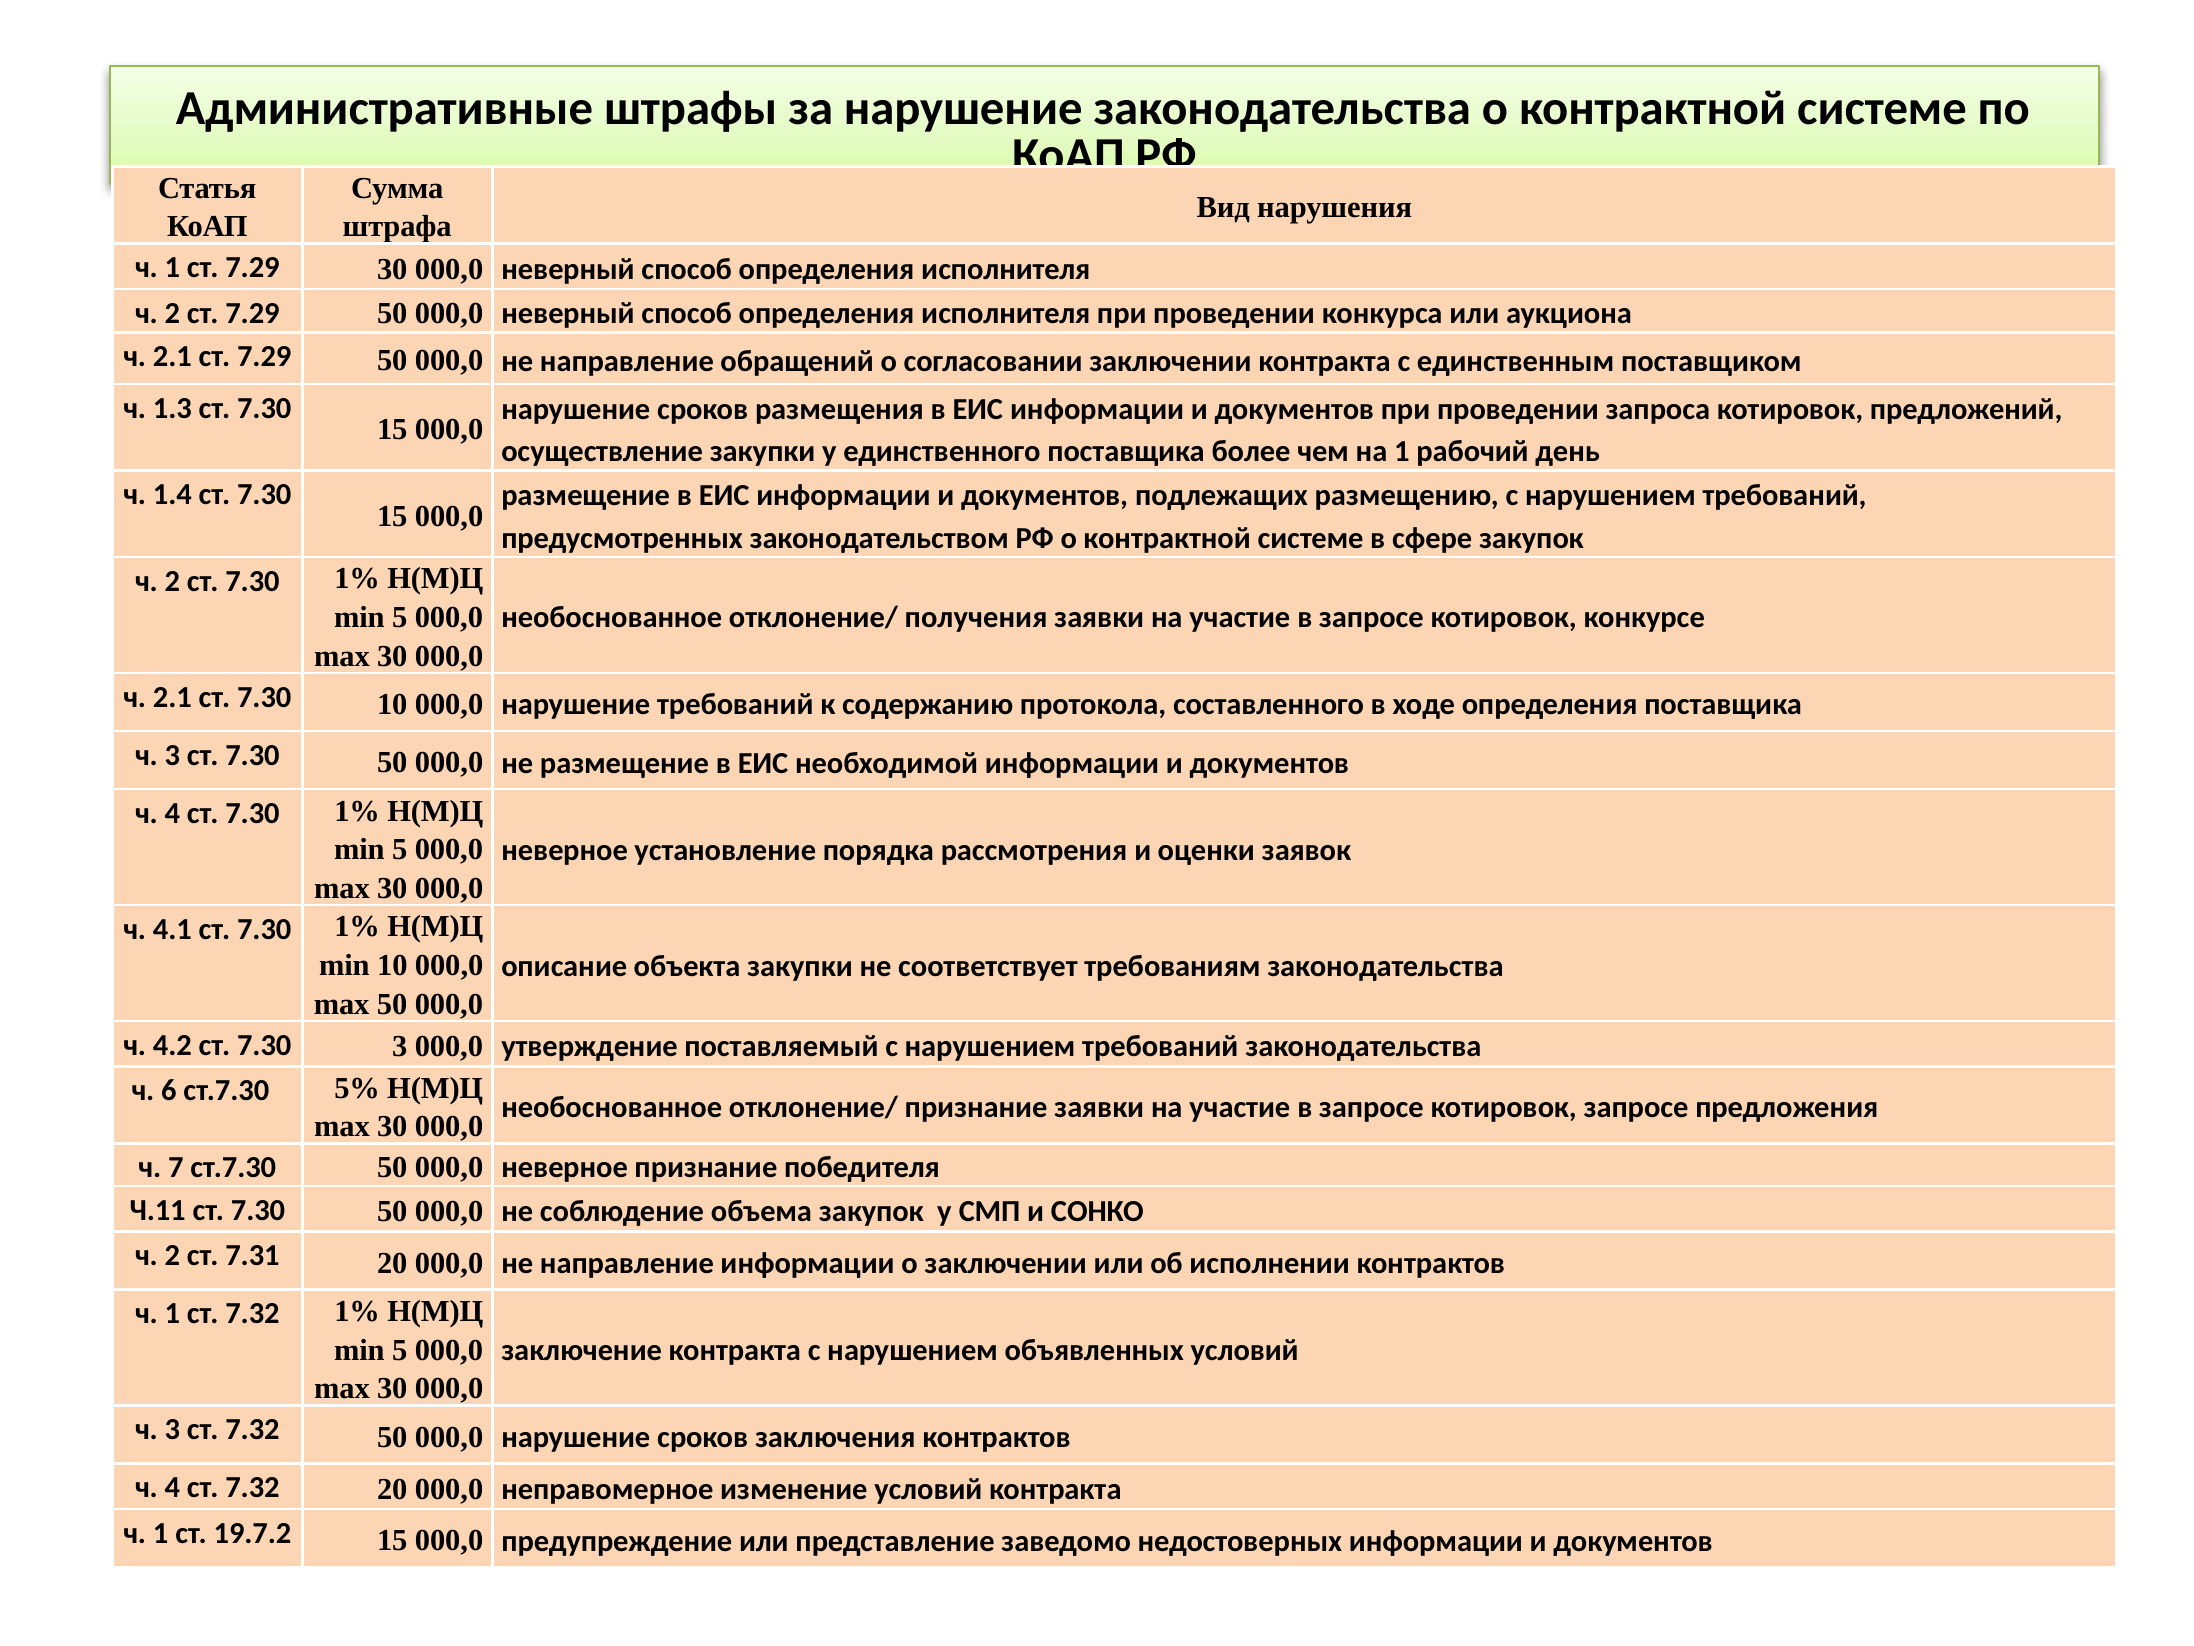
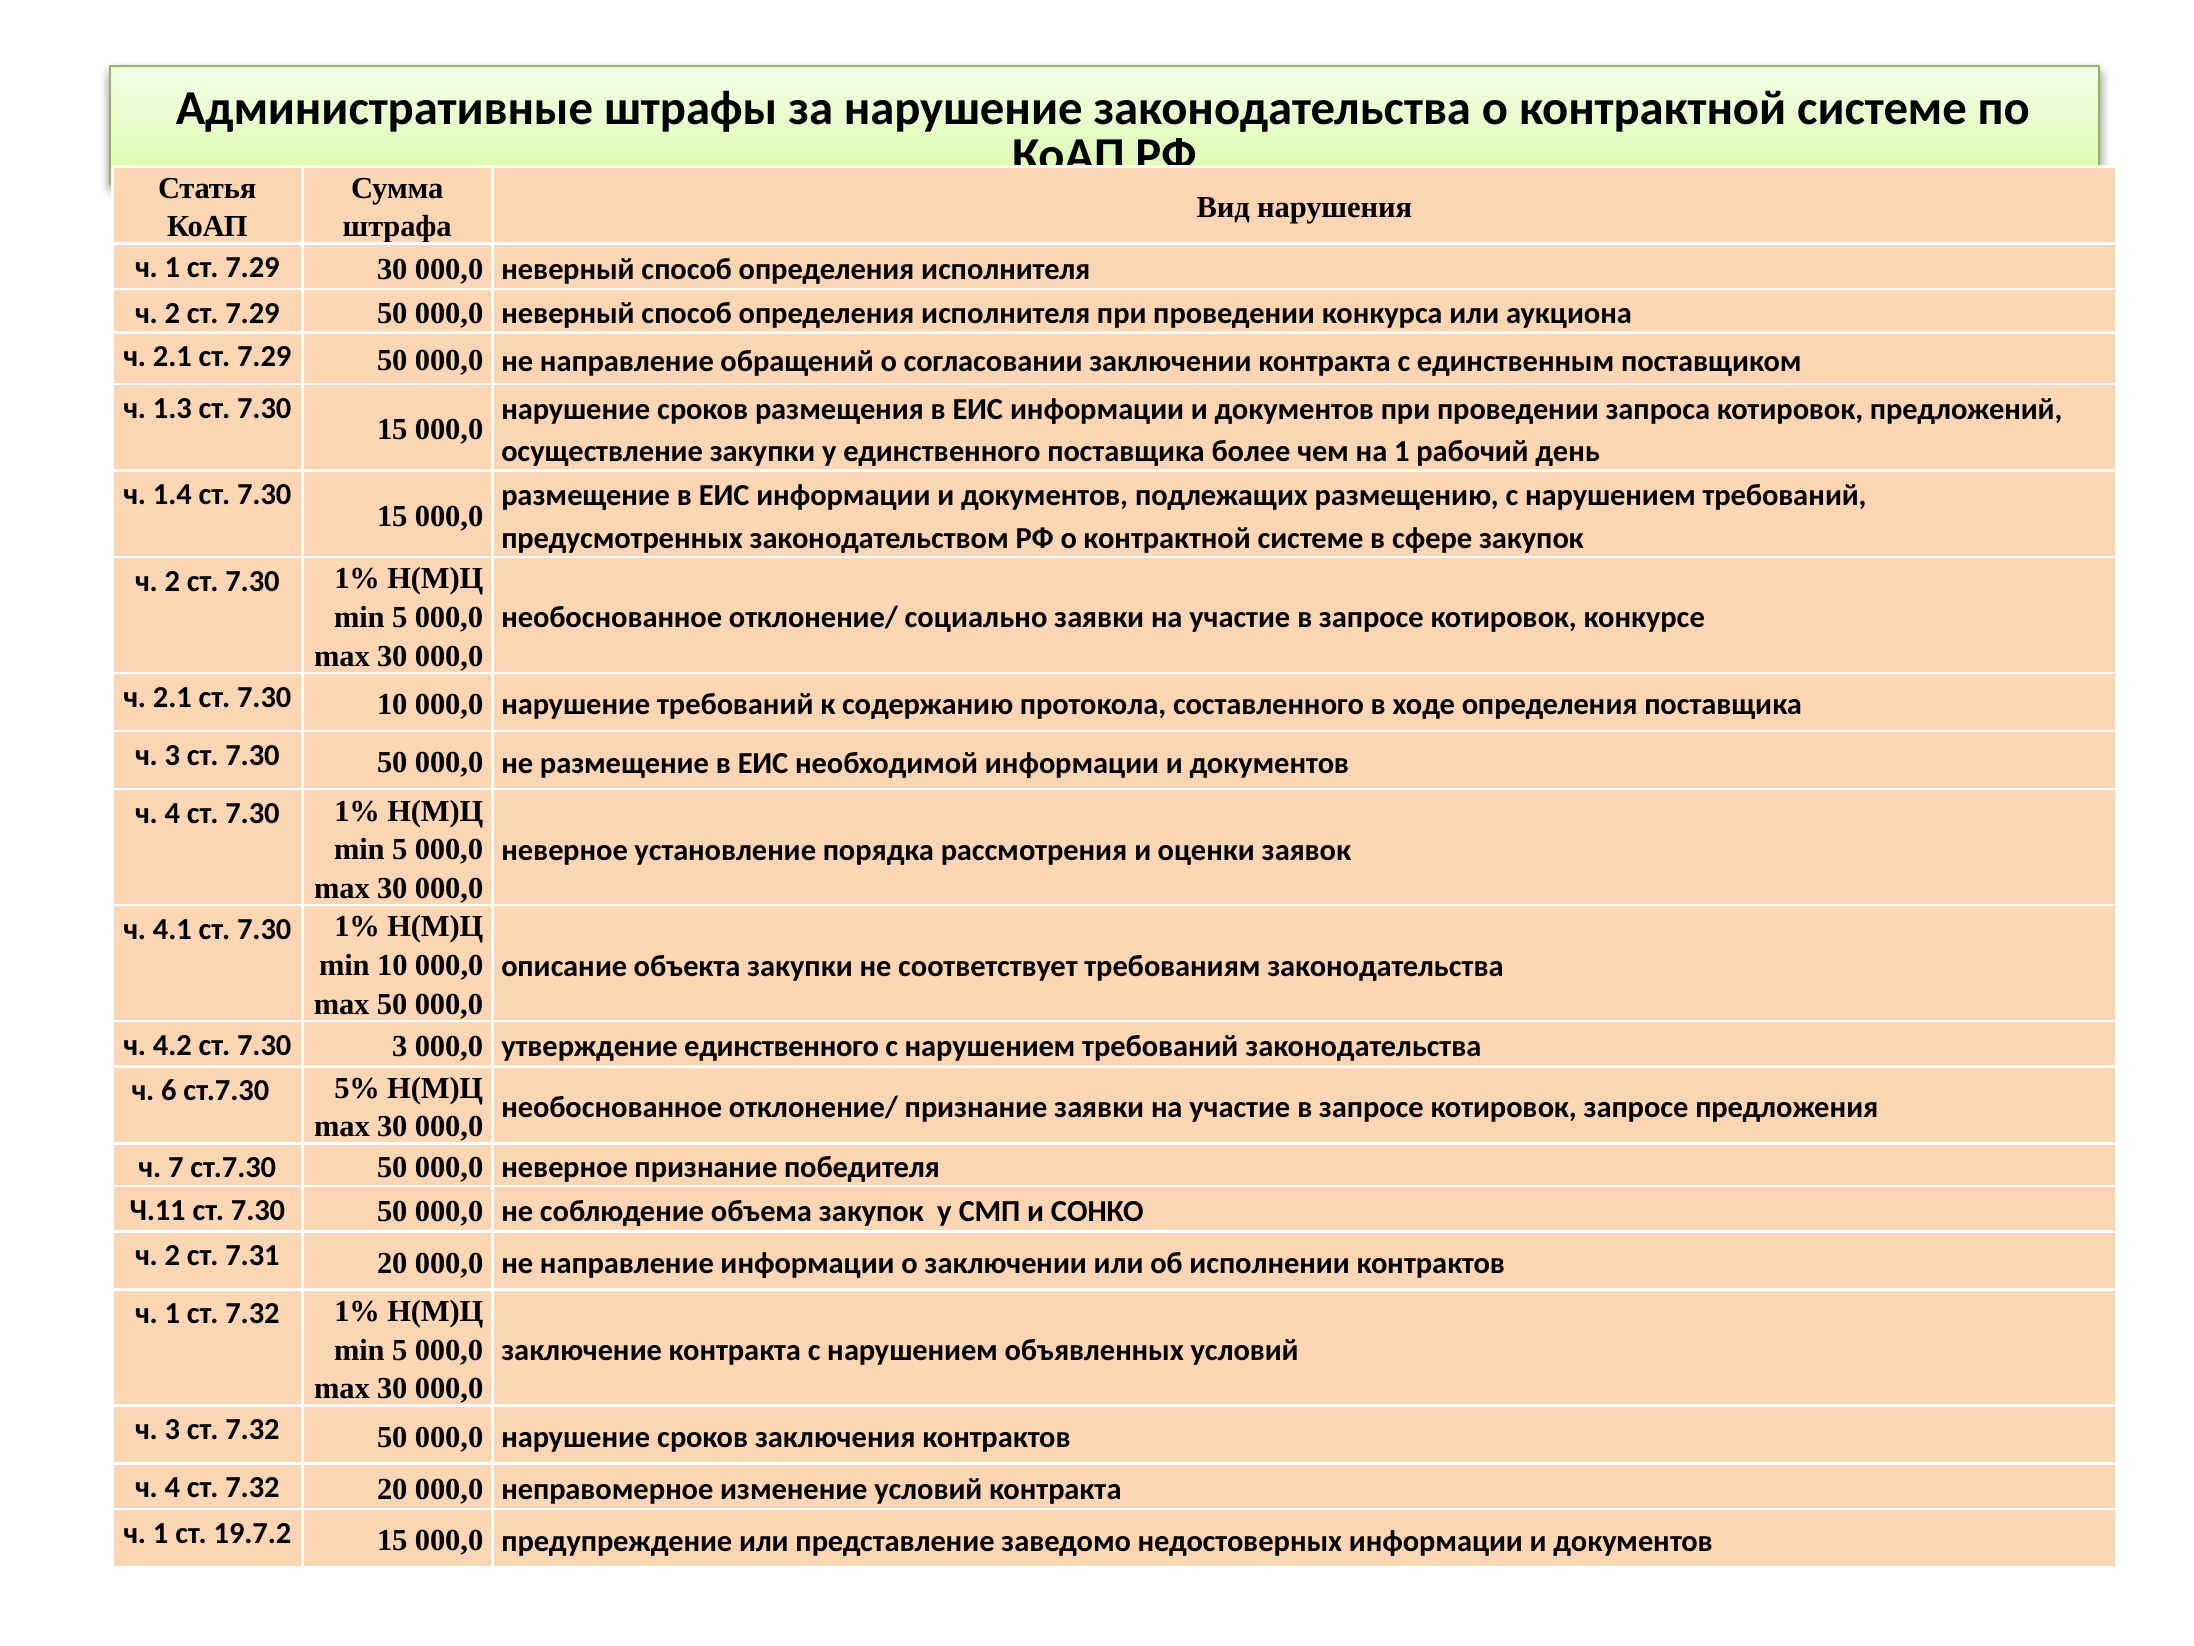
получения: получения -> социально (976, 618)
утверждение поставляемый: поставляемый -> единственного (782, 1046)
